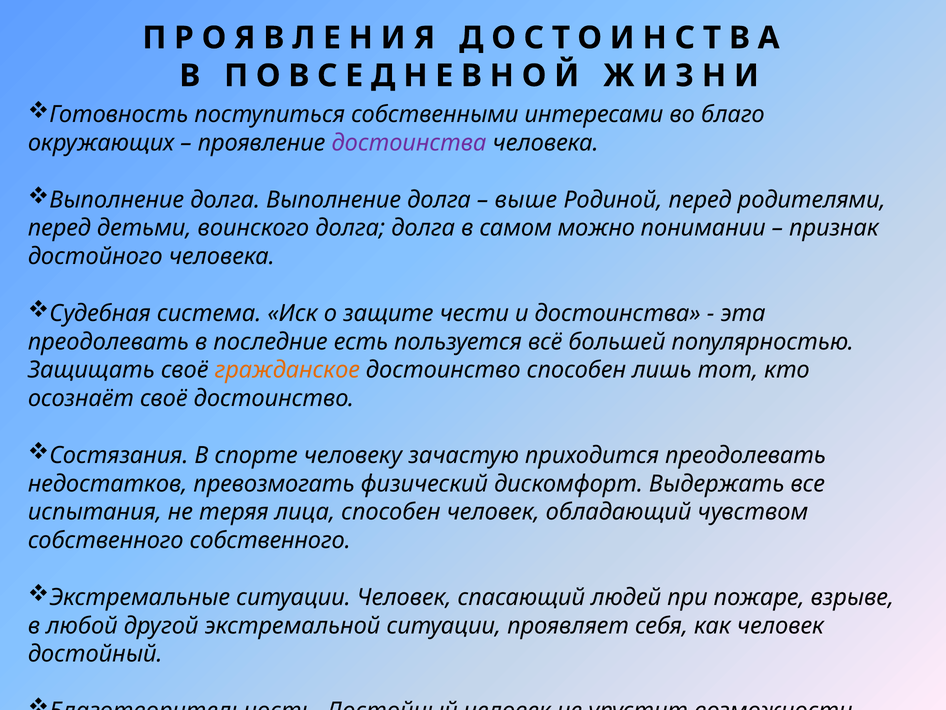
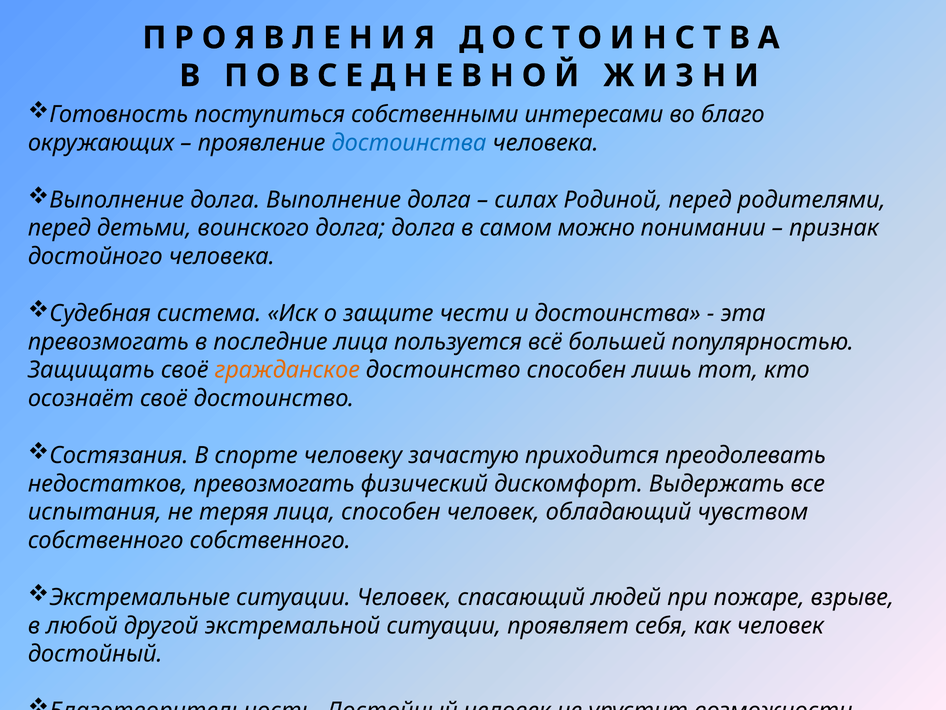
достоинства colour: purple -> blue (409, 143)
выше: выше -> силах (526, 200)
преодолевать: преодолевать -> превозмогать (108, 342)
последние есть: есть -> лица (361, 342)
